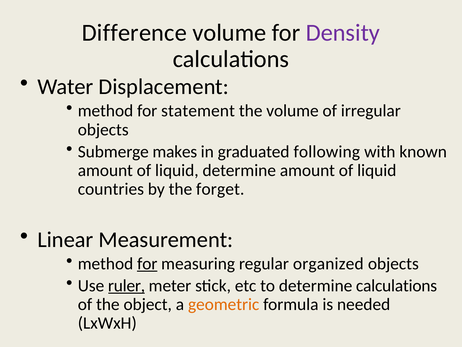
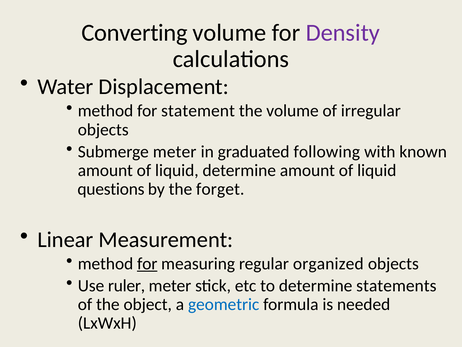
Difference: Difference -> Converting (135, 33)
Submerge makes: makes -> meter (175, 151)
countries: countries -> questions (111, 189)
ruler underline: present -> none (127, 285)
determine calculations: calculations -> statements (396, 285)
geometric colour: orange -> blue (224, 304)
